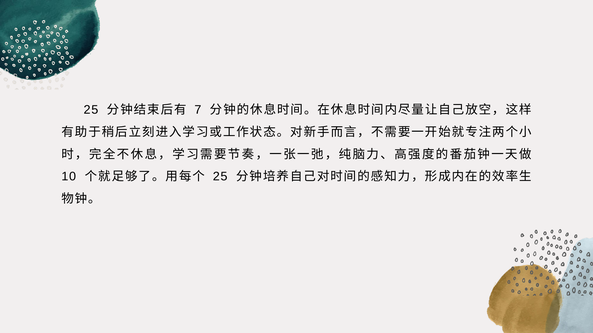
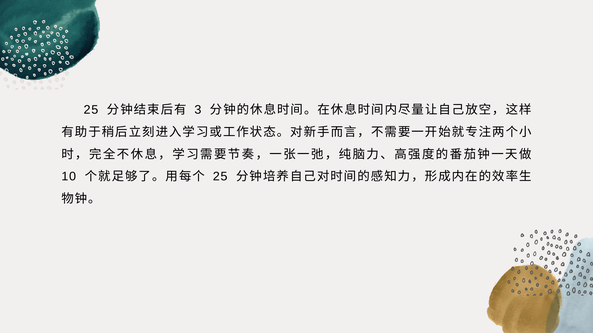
7: 7 -> 3 (198, 110)
